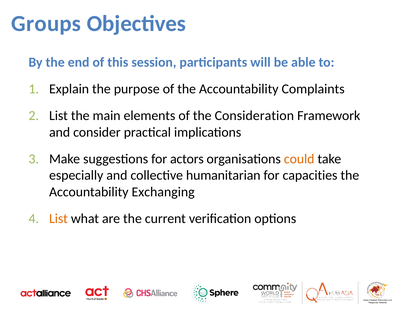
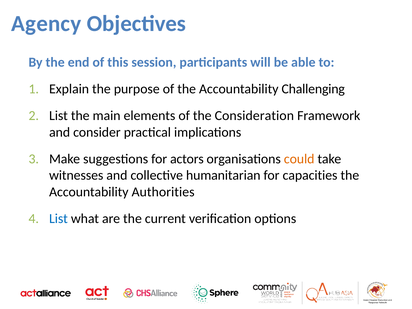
Groups: Groups -> Agency (46, 24)
Complaints: Complaints -> Challenging (313, 89)
especially: especially -> witnesses (76, 175)
Exchanging: Exchanging -> Authorities (163, 192)
List colour: orange -> blue (58, 219)
